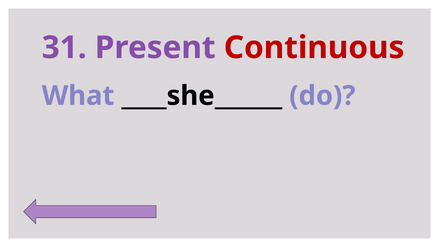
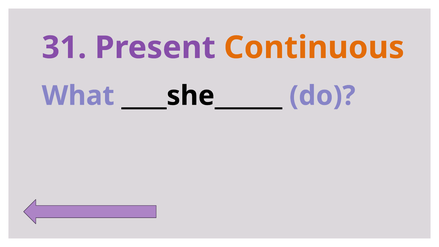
Continuous colour: red -> orange (314, 48)
